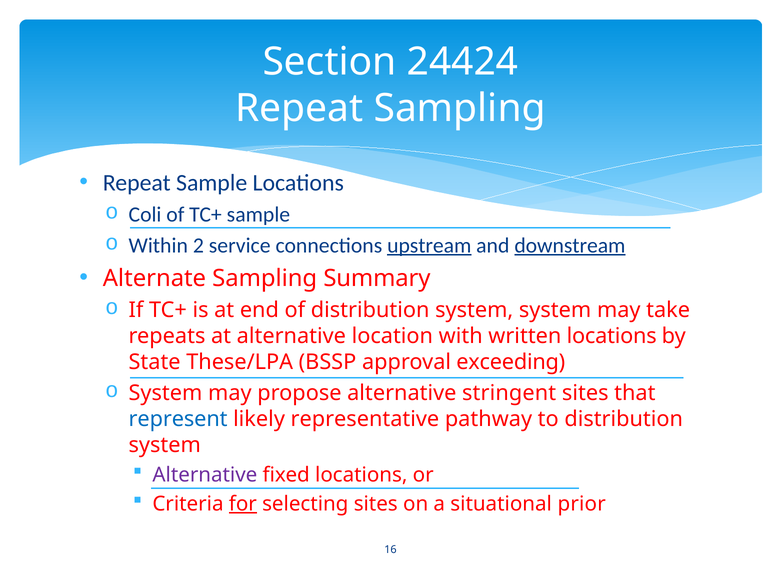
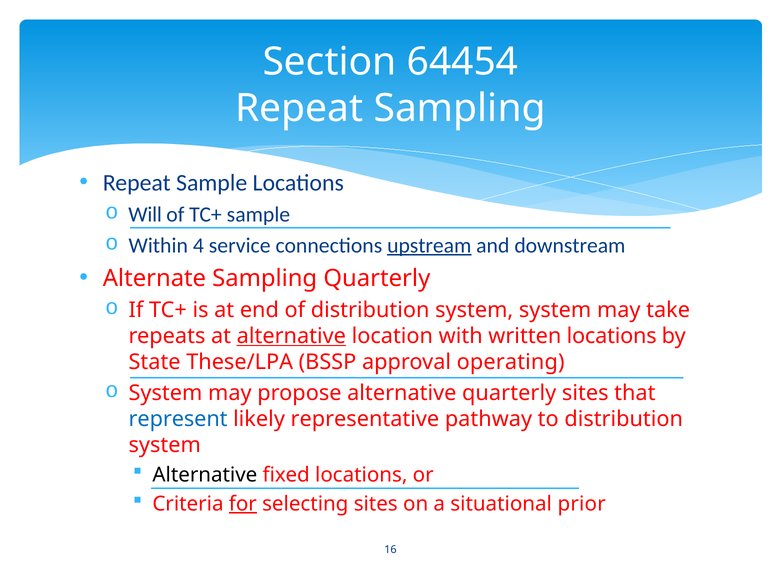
24424: 24424 -> 64454 (462, 62)
Coli: Coli -> Will (145, 215)
2: 2 -> 4 (198, 245)
downstream underline: present -> none (570, 245)
Sampling Summary: Summary -> Quarterly (377, 278)
alternative underline: none -> present (291, 336)
exceeding: exceeding -> operating (511, 362)
alternative stringent: stringent -> quarterly (509, 393)
Alternative colour: purple -> black (205, 475)
